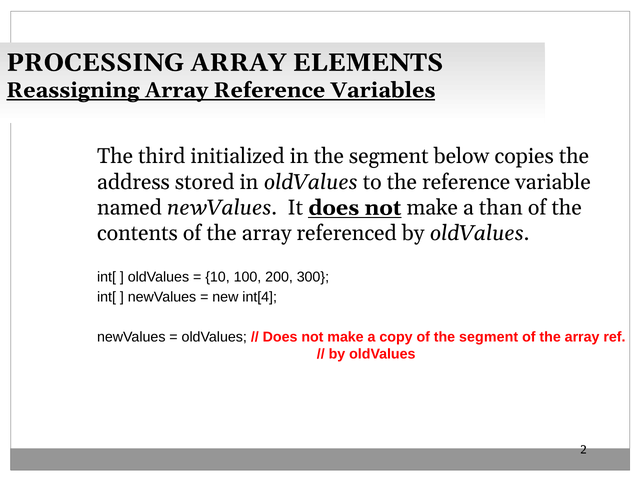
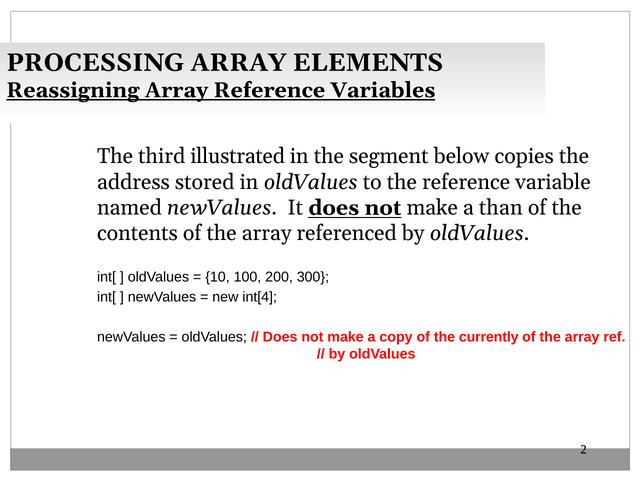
initialized: initialized -> illustrated (238, 156)
of the segment: segment -> currently (489, 337)
